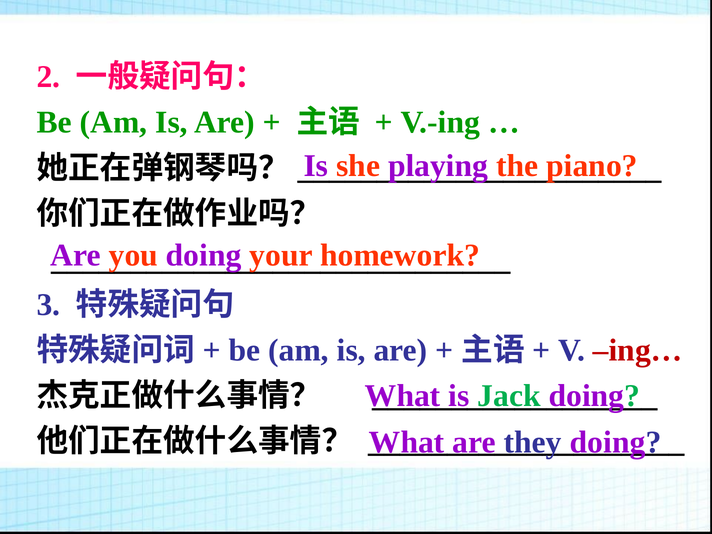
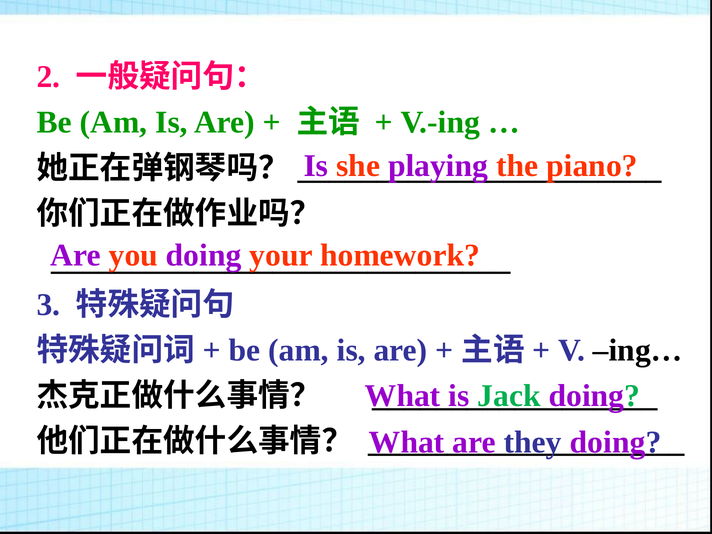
ing… colour: red -> black (638, 350)
